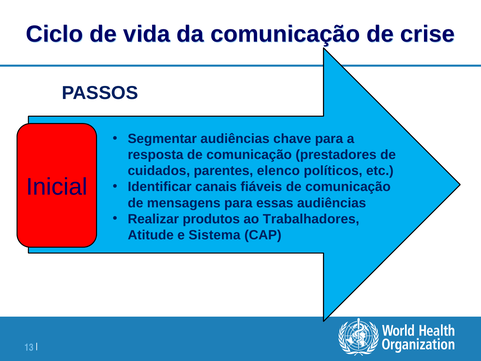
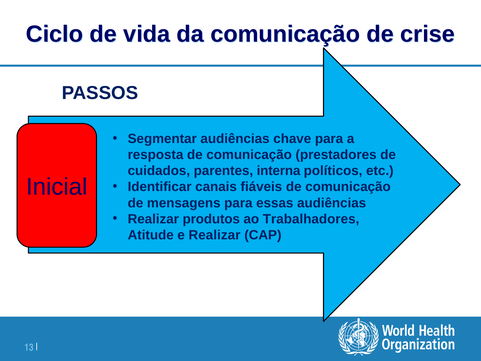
elenco: elenco -> interna (279, 171)
e Sistema: Sistema -> Realizar (215, 235)
